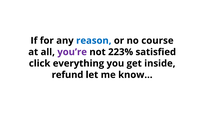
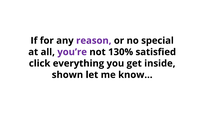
reason colour: blue -> purple (94, 41)
course: course -> special (158, 41)
223%: 223% -> 130% (121, 52)
refund: refund -> shown (67, 75)
